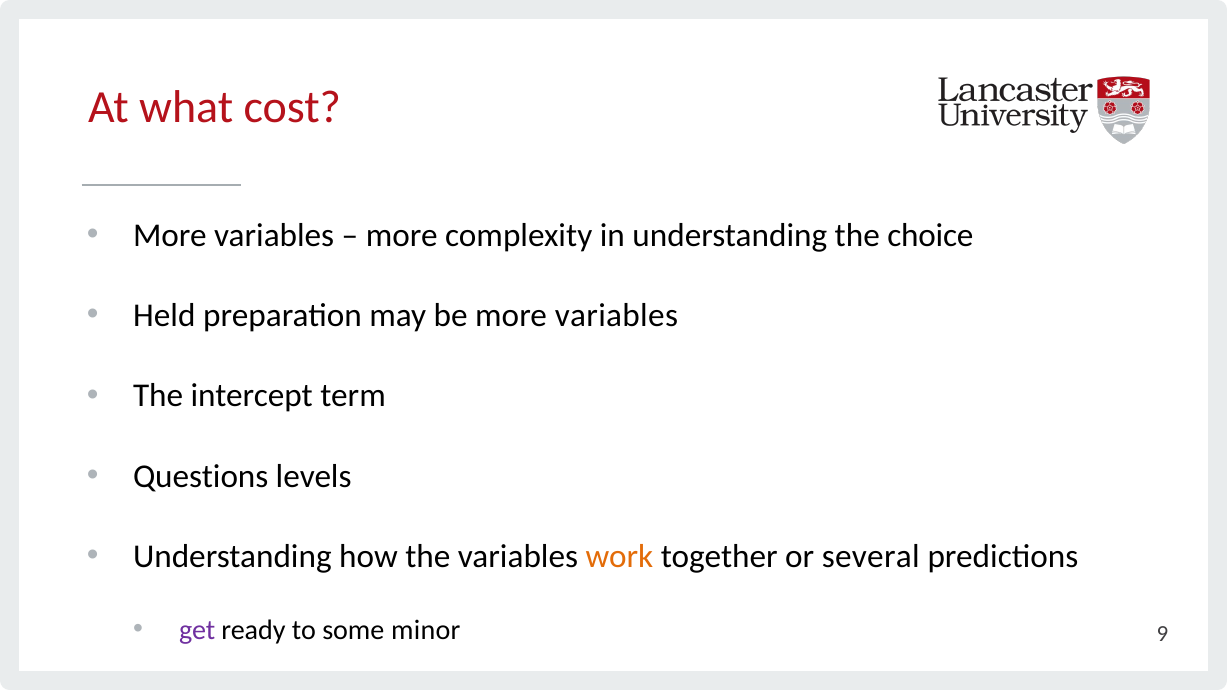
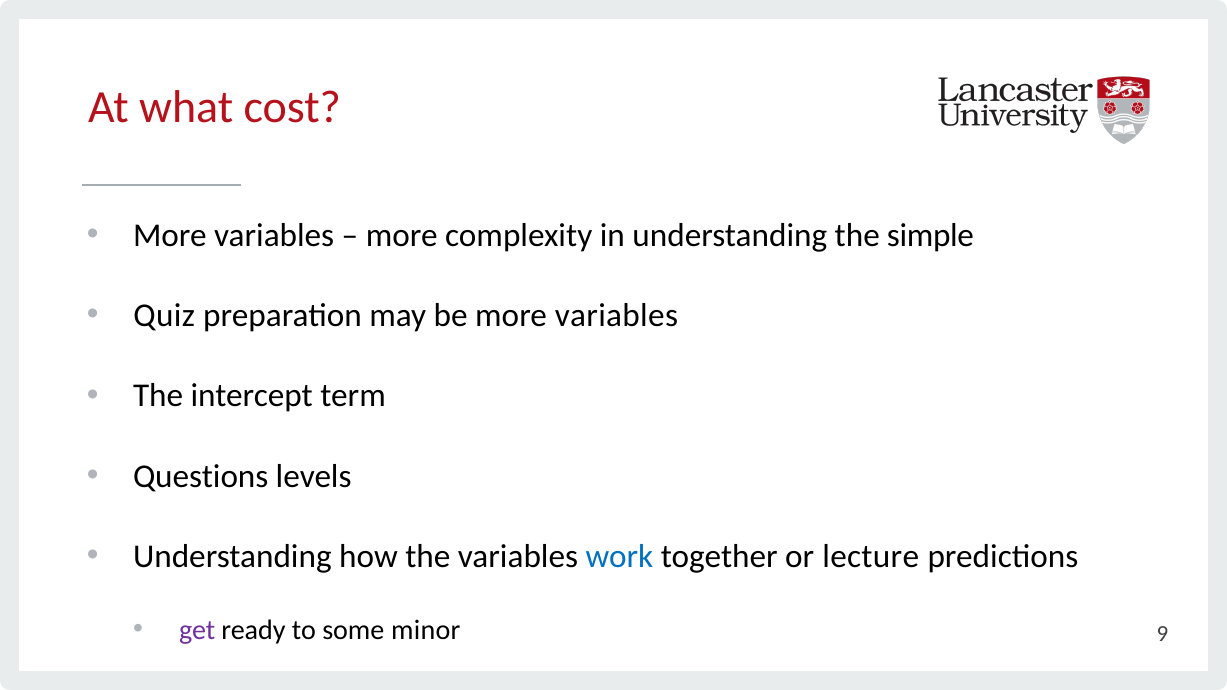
choice: choice -> simple (930, 236)
Held: Held -> Quiz (164, 316)
work colour: orange -> blue (619, 557)
several: several -> lecture (871, 557)
